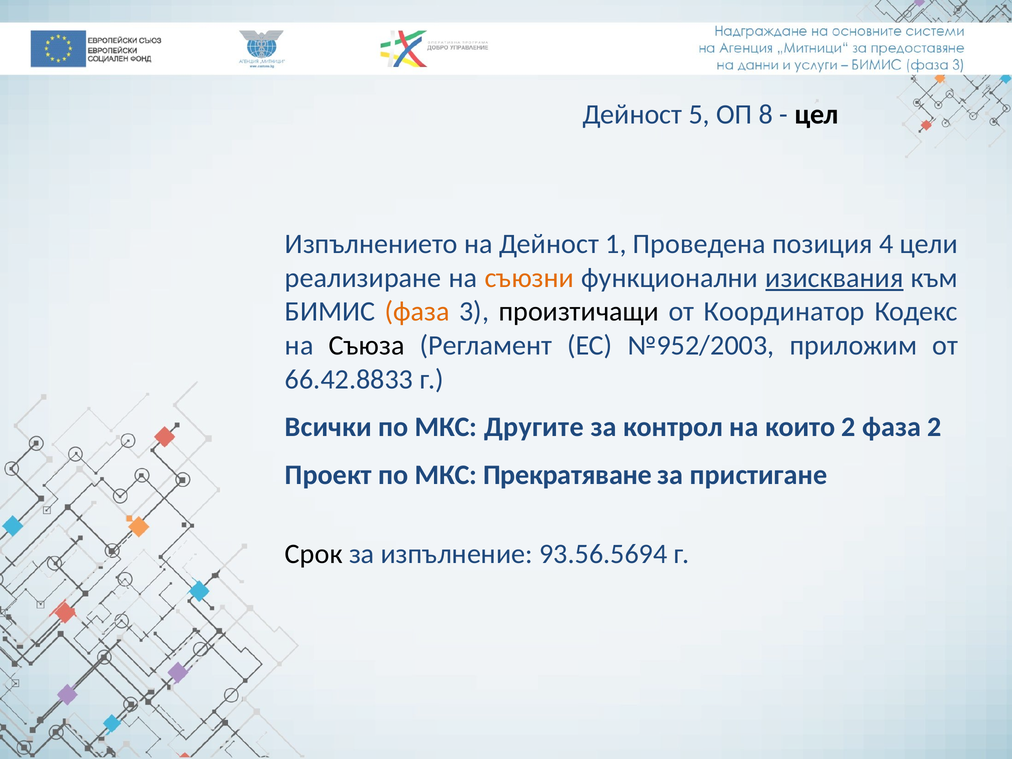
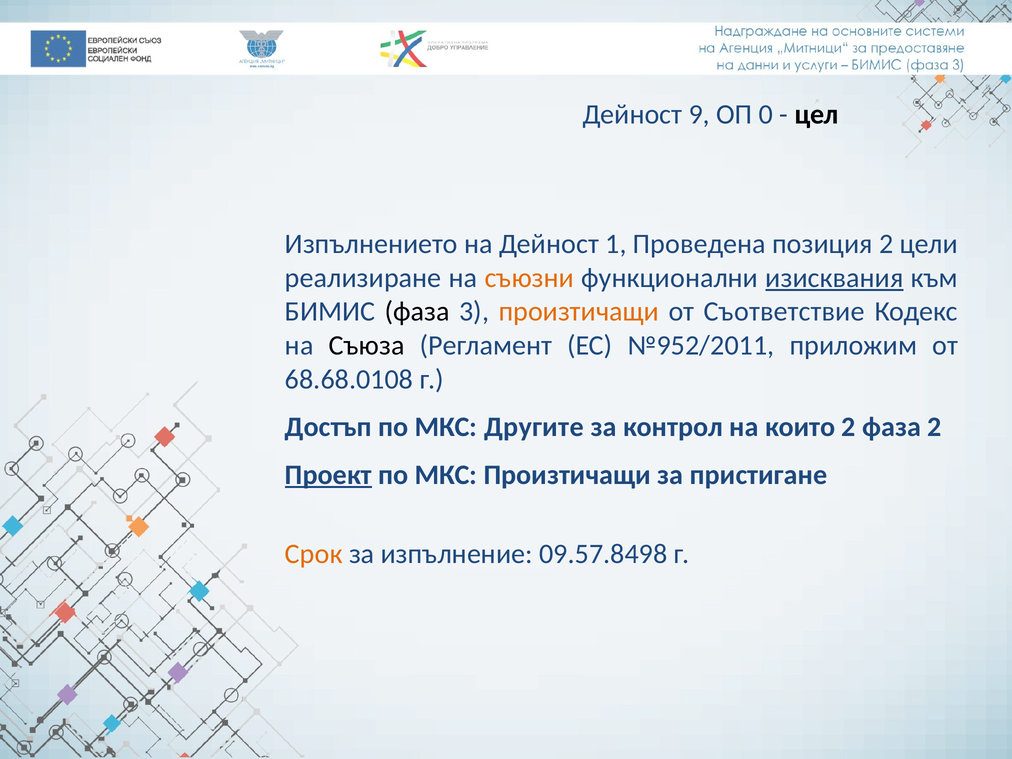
5: 5 -> 9 (699, 114)
8: 8 -> 0 (766, 114)
позиция 4: 4 -> 2 (886, 244)
фаза colour: orange -> black (417, 312)
произтичащи colour: black -> orange (579, 312)
Координатор: Координатор -> Съответствие (784, 312)
№952/2003: №952/2003 -> №952/2011 (701, 345)
66.42.8833: 66.42.8833 -> 68.68.0108 (349, 379)
Всички: Всички -> Достъп (329, 427)
Проект underline: none -> present (328, 475)
МКС Прекратяване: Прекратяване -> Произтичащи (567, 475)
Срок colour: black -> orange (314, 554)
93.56.5694: 93.56.5694 -> 09.57.8498 (603, 554)
